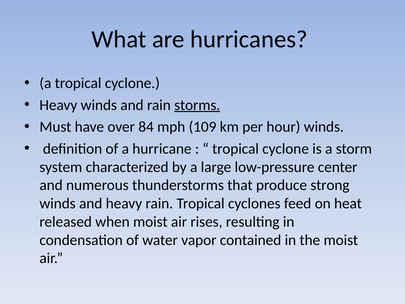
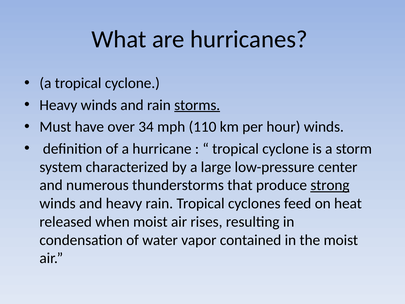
84: 84 -> 34 (146, 127)
109: 109 -> 110 (203, 127)
strong underline: none -> present (330, 185)
